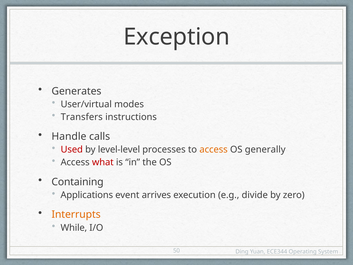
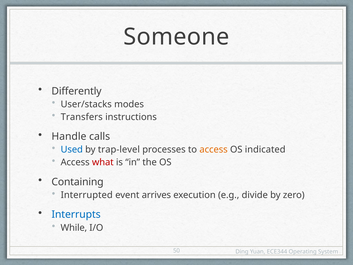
Exception: Exception -> Someone (176, 37)
Generates: Generates -> Differently (77, 91)
User/virtual: User/virtual -> User/stacks (86, 104)
Used colour: red -> blue (72, 149)
level-level: level-level -> trap-level (119, 149)
generally: generally -> indicated (265, 149)
Applications: Applications -> Interrupted (87, 195)
Interrupts colour: orange -> blue (76, 214)
